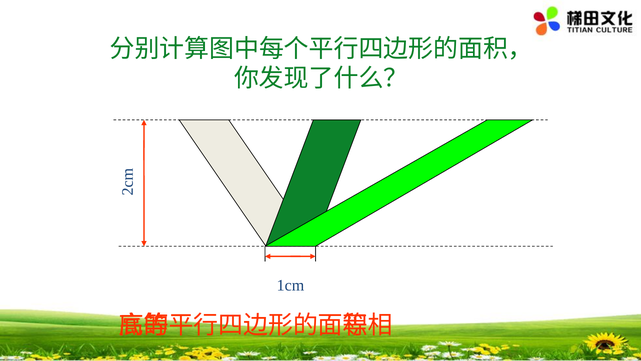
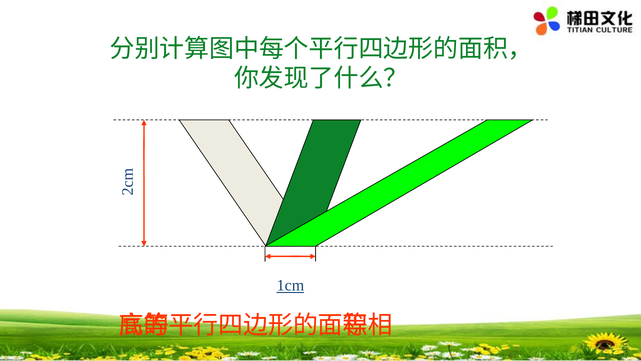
1cm underline: none -> present (290, 285)
